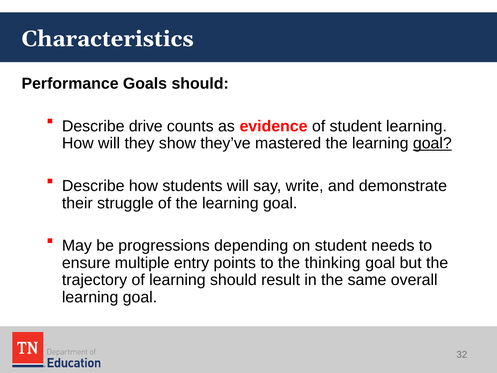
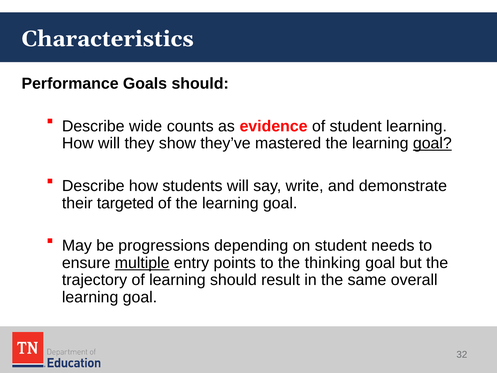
drive: drive -> wide (146, 126)
struggle: struggle -> targeted (125, 203)
multiple underline: none -> present (142, 263)
